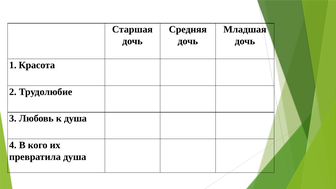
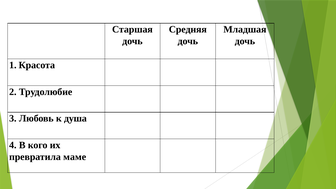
превратила душа: душа -> маме (75, 157)
